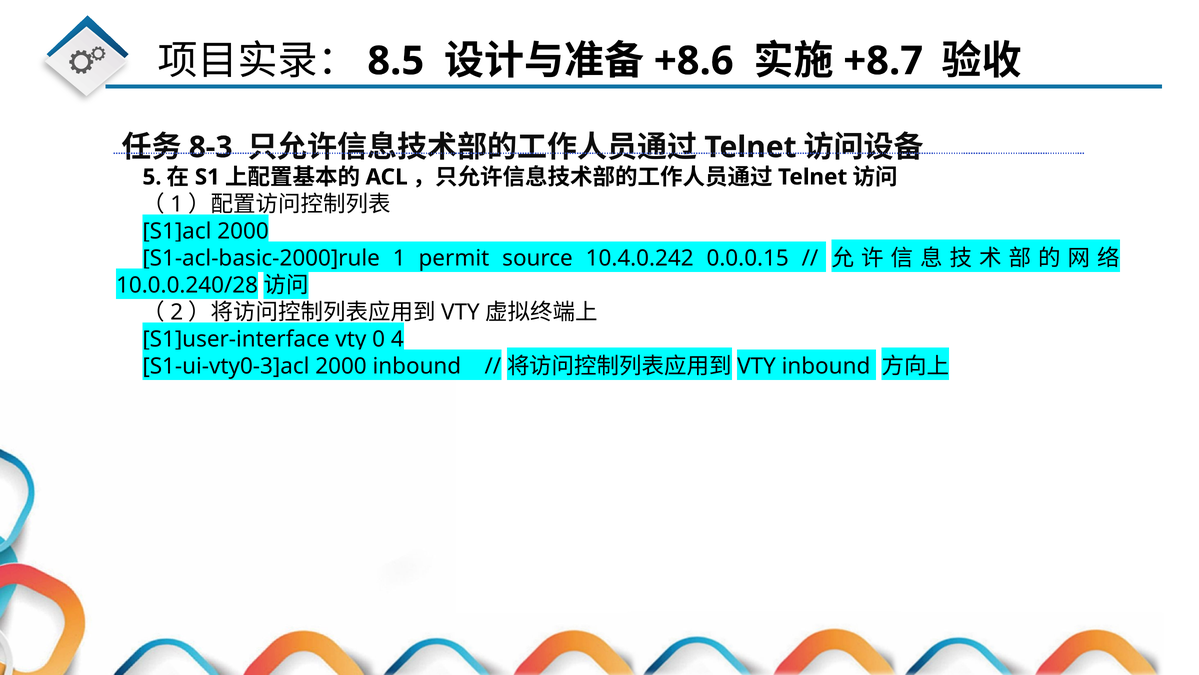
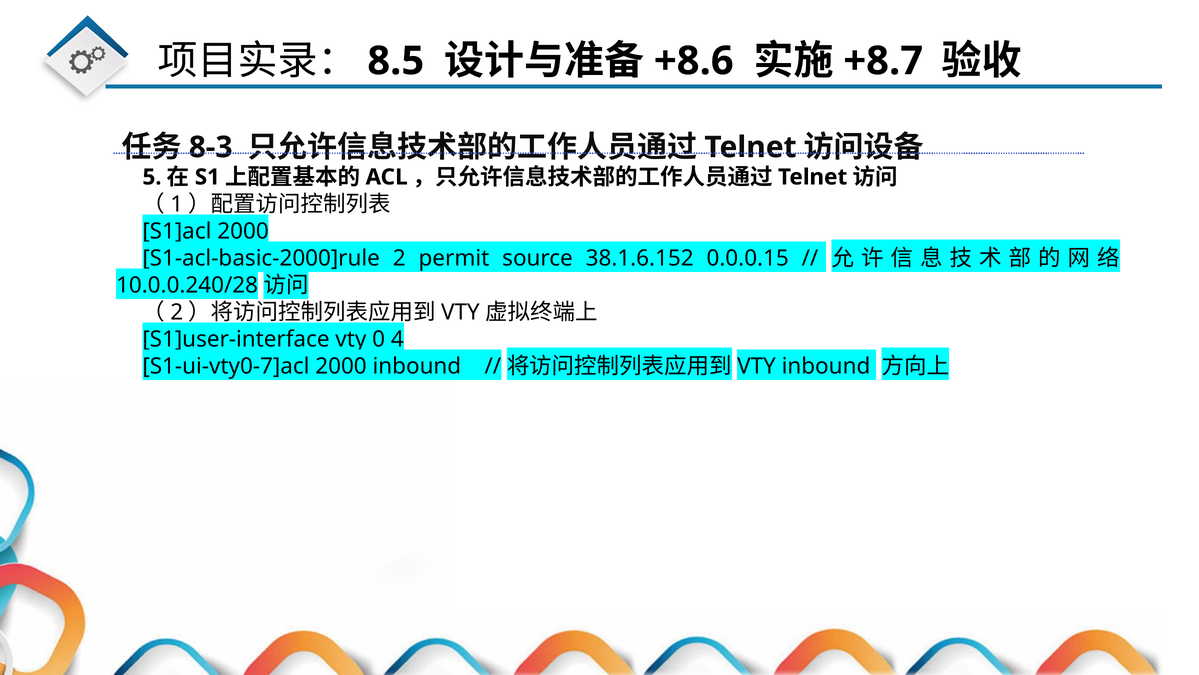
1: 1 -> 2 (399, 258)
10.4.0.242: 10.4.0.242 -> 38.1.6.152 (640, 258)
S1-ui-vty0-3]acl: S1-ui-vty0-3]acl -> S1-ui-vty0-7]acl (226, 366)
